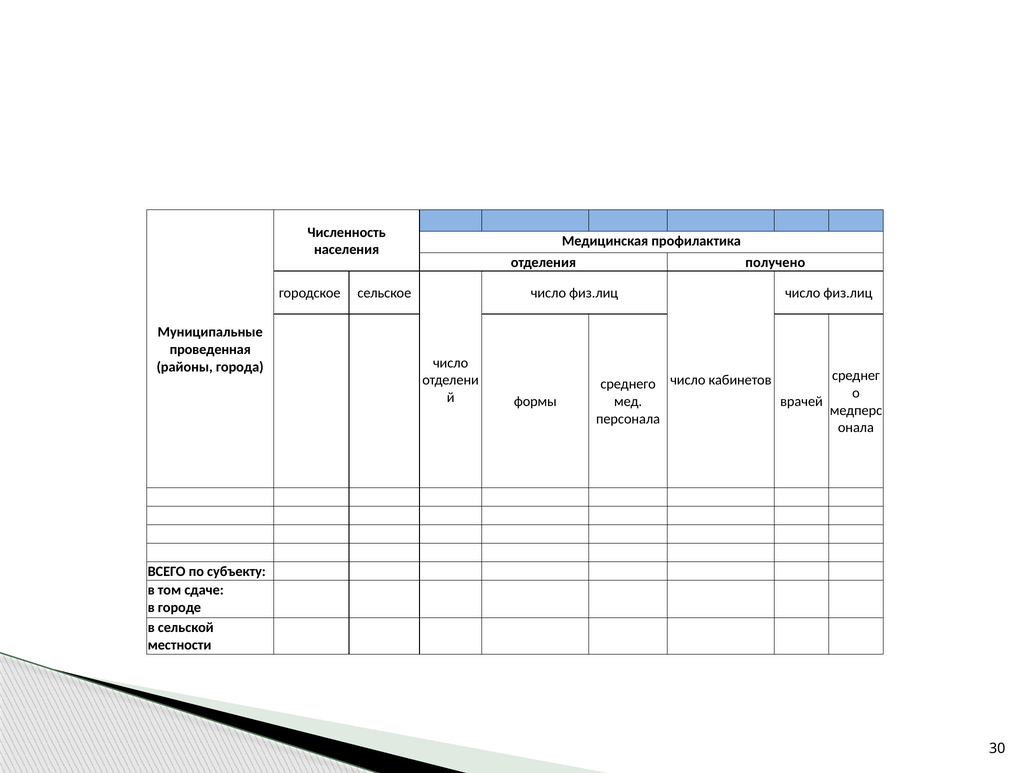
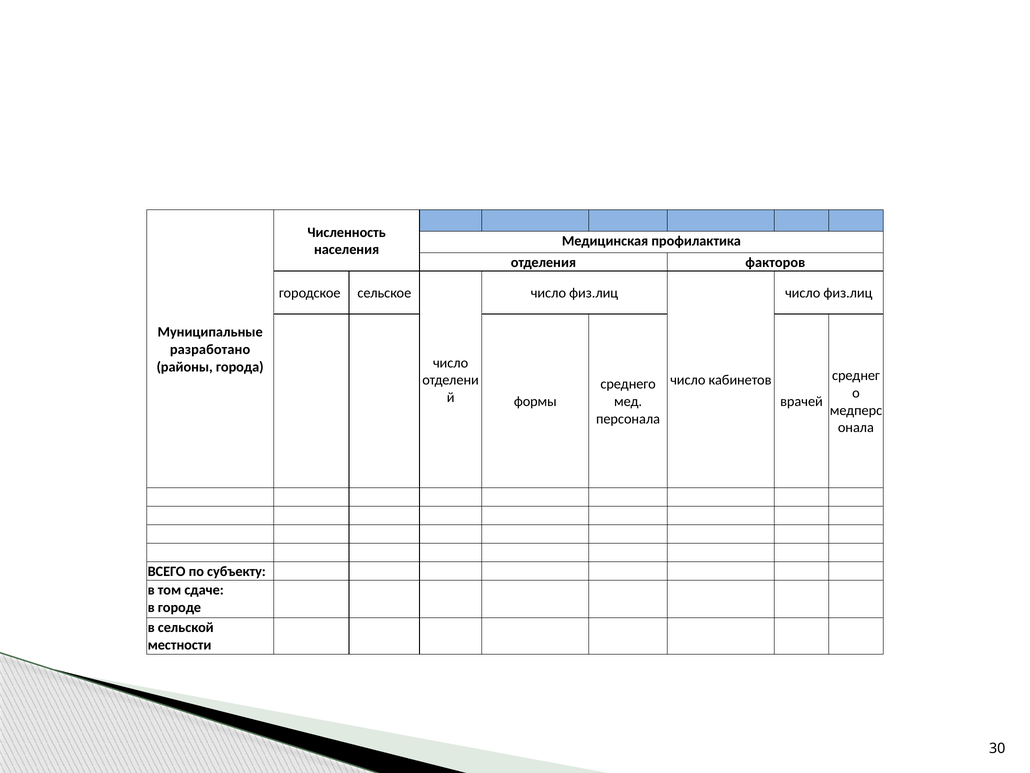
получено: получено -> факторов (775, 262)
проведенная: проведенная -> разработано (210, 349)
